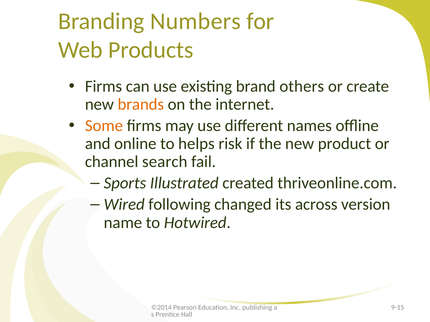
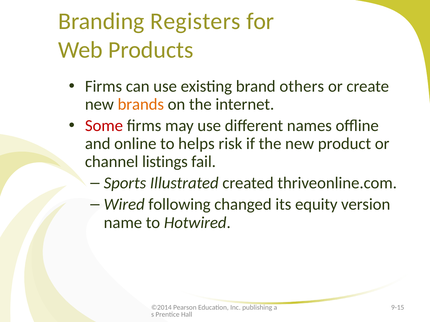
Numbers: Numbers -> Registers (195, 21)
Some colour: orange -> red (104, 126)
search: search -> listings (165, 162)
across: across -> equity (316, 205)
